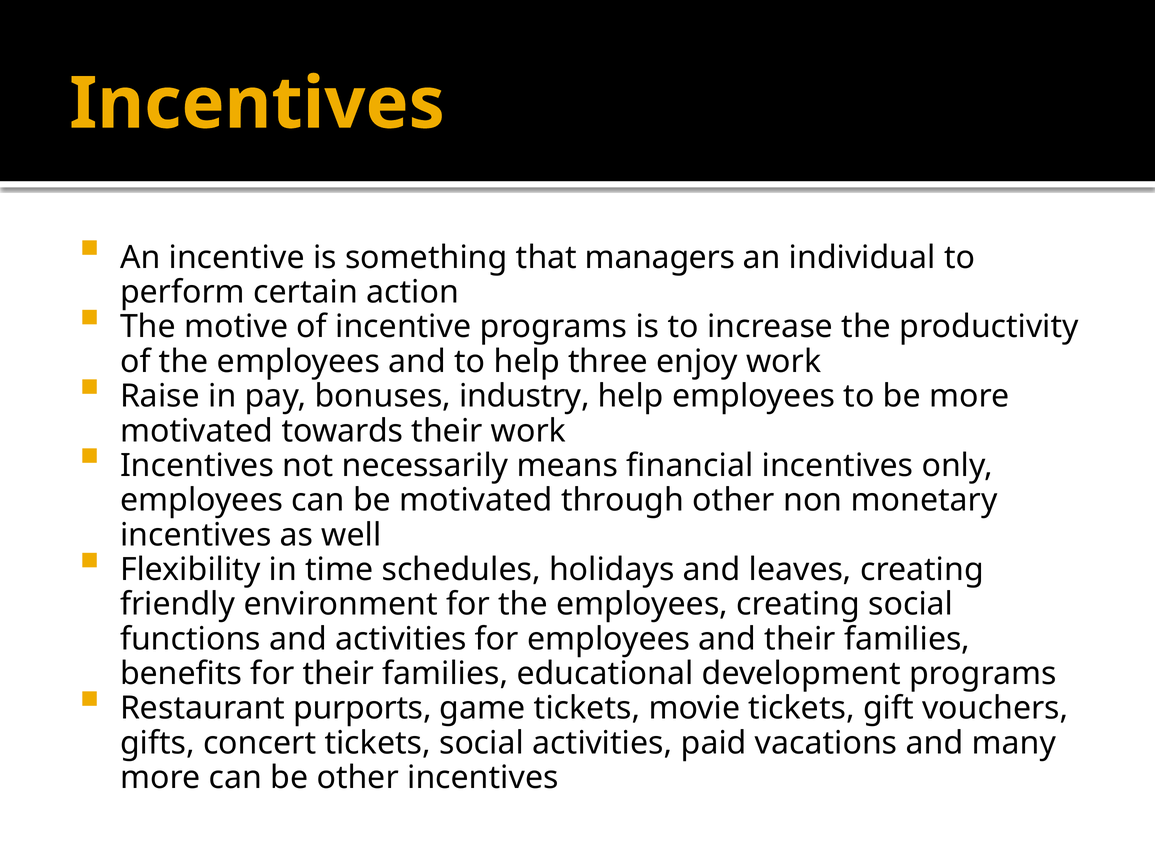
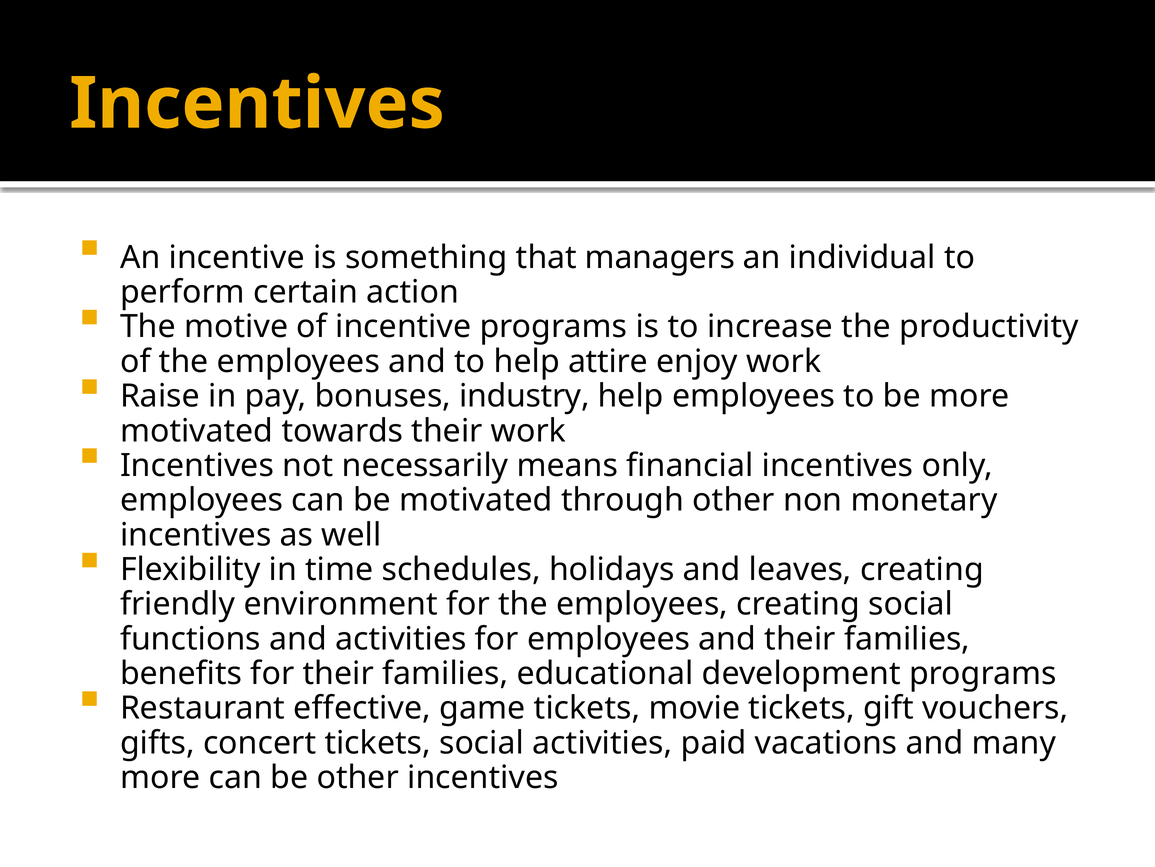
three: three -> attire (608, 361)
purports: purports -> effective (362, 708)
